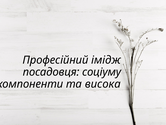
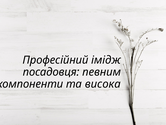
соціуму: соціуму -> певним (102, 72)
